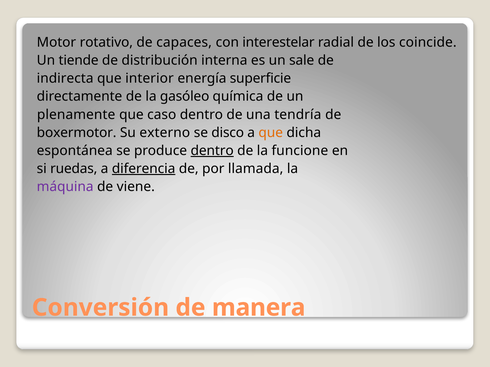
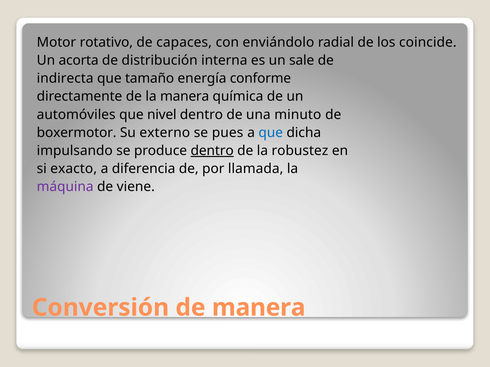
interestelar: interestelar -> enviándolo (278, 42)
tiende: tiende -> acorta (79, 61)
interior: interior -> tamaño (150, 79)
superficie: superficie -> conforme (260, 79)
la gasóleo: gasóleo -> manera (185, 97)
plenamente: plenamente -> automóviles (76, 115)
caso: caso -> nivel (162, 115)
tendría: tendría -> minuto (298, 115)
disco: disco -> pues (228, 133)
que colour: orange -> blue (271, 133)
espontánea: espontánea -> impulsando (75, 151)
funcione: funcione -> robustez (300, 151)
ruedas: ruedas -> exacto (74, 169)
diferencia underline: present -> none (144, 169)
